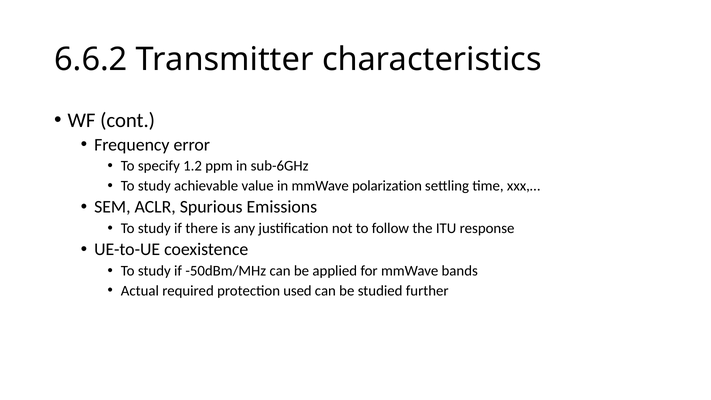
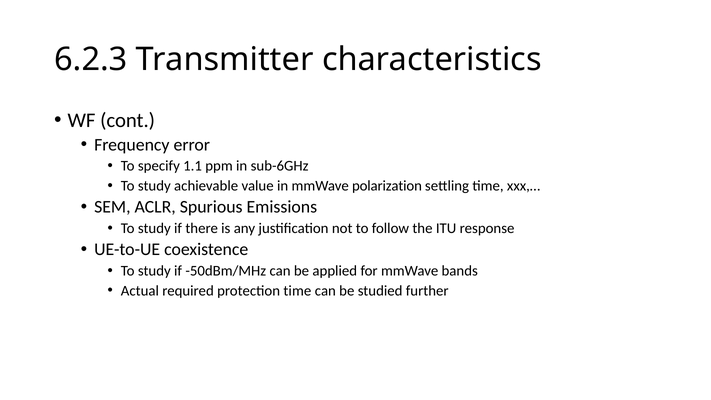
6.6.2: 6.6.2 -> 6.2.3 (91, 60)
1.2: 1.2 -> 1.1 (193, 166)
protection used: used -> time (297, 291)
